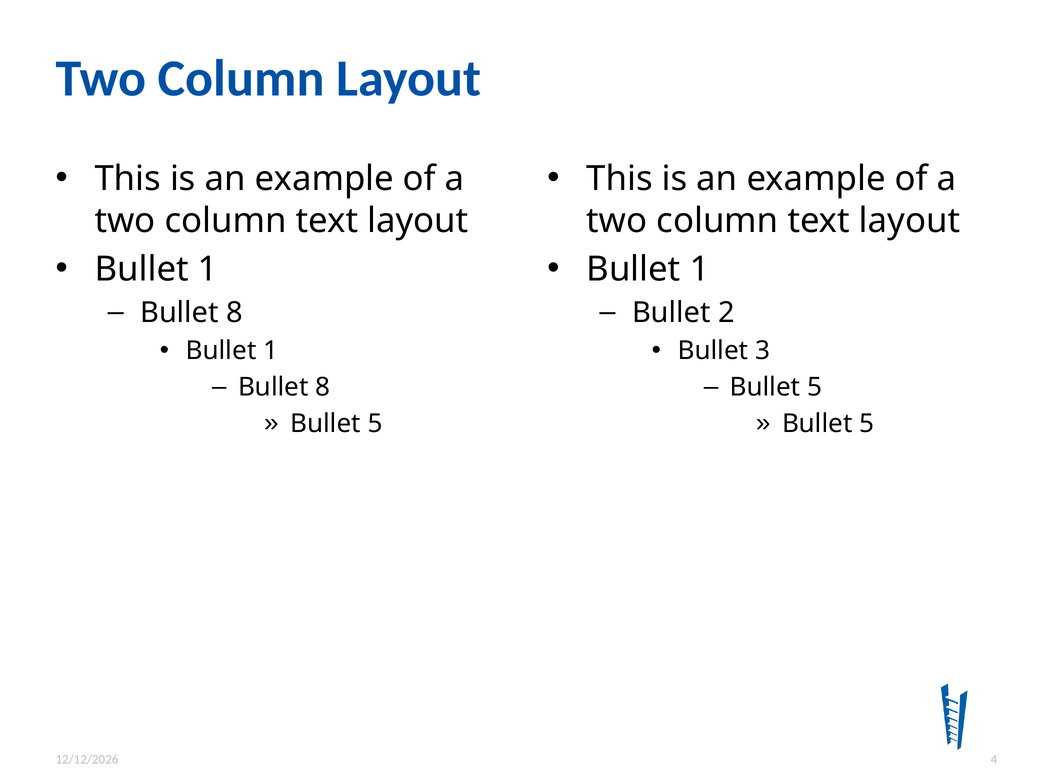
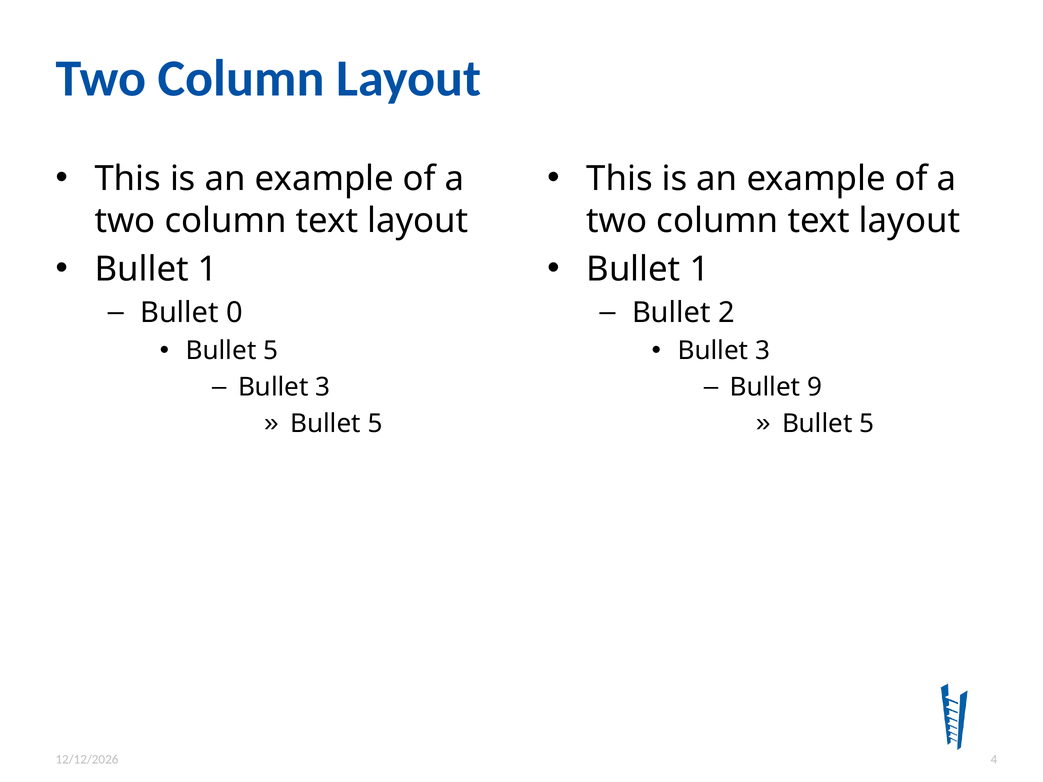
8: 8 -> 0 (235, 313)
1: 1 -> 5 (271, 351)
8: 8 -> 3 (323, 387)
5: 5 -> 9 (815, 387)
